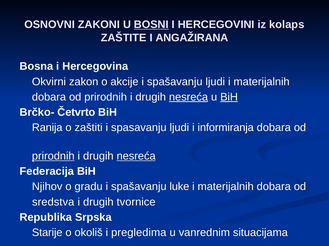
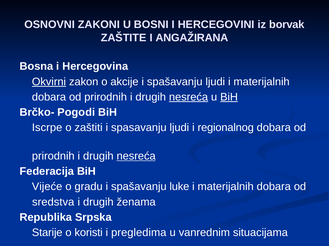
BOSNI underline: present -> none (151, 25)
kolaps: kolaps -> borvak (287, 25)
Okvirni underline: none -> present (49, 82)
Četvrto: Četvrto -> Pogodi (76, 113)
Ranija: Ranija -> Iscrpe (47, 128)
informiranja: informiranja -> regionalnog (226, 128)
prirodnih underline: present -> none (53, 156)
Njihov: Njihov -> Vijeće (47, 187)
tvornice: tvornice -> ženama (136, 203)
okoliš: okoliš -> koristi (89, 233)
